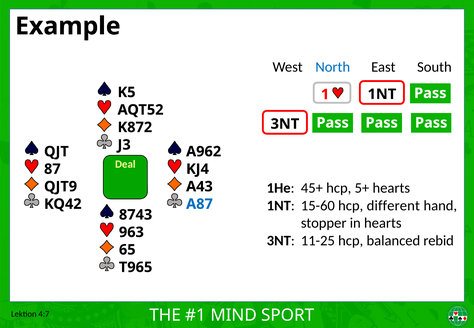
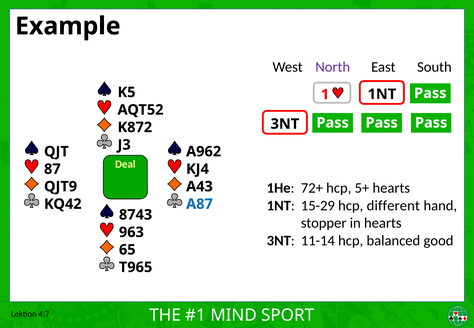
North colour: blue -> purple (333, 67)
45+: 45+ -> 72+ (312, 188)
15-60: 15-60 -> 15-29 (318, 206)
11-25: 11-25 -> 11-14 (318, 241)
rebid: rebid -> good (438, 241)
